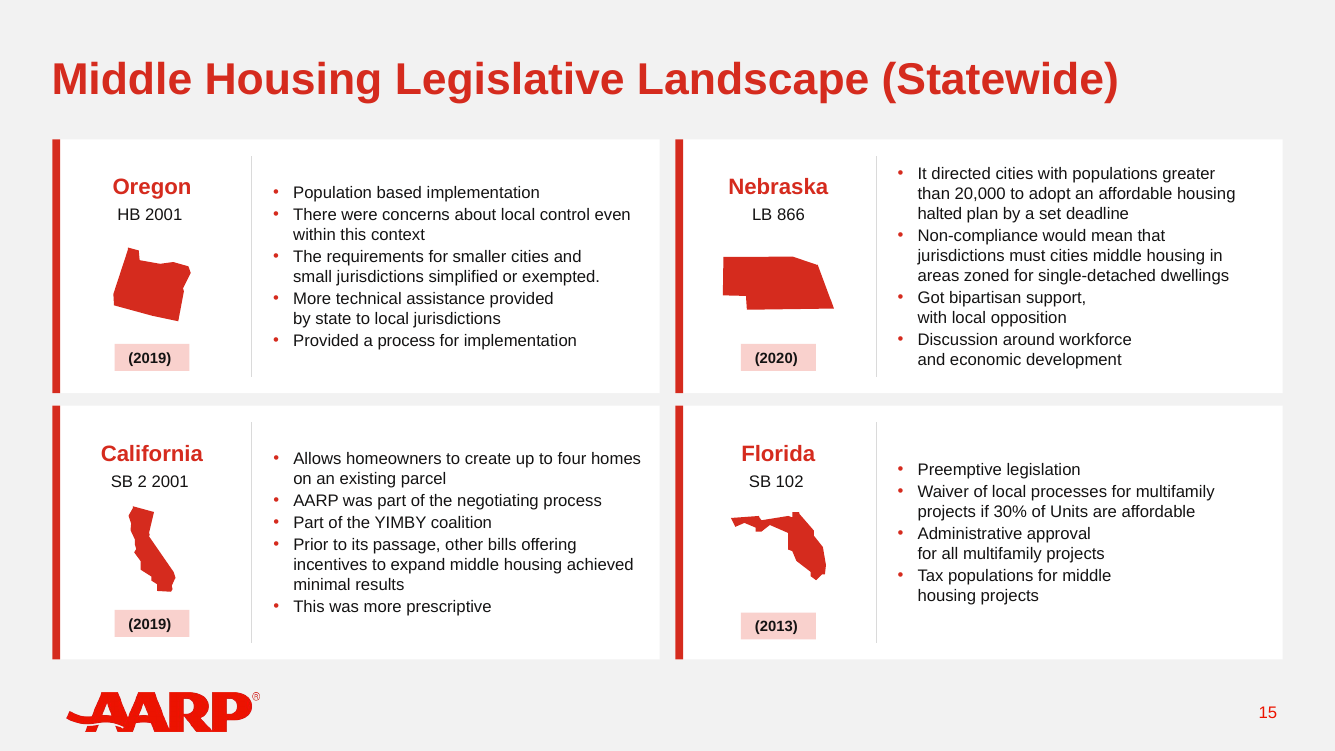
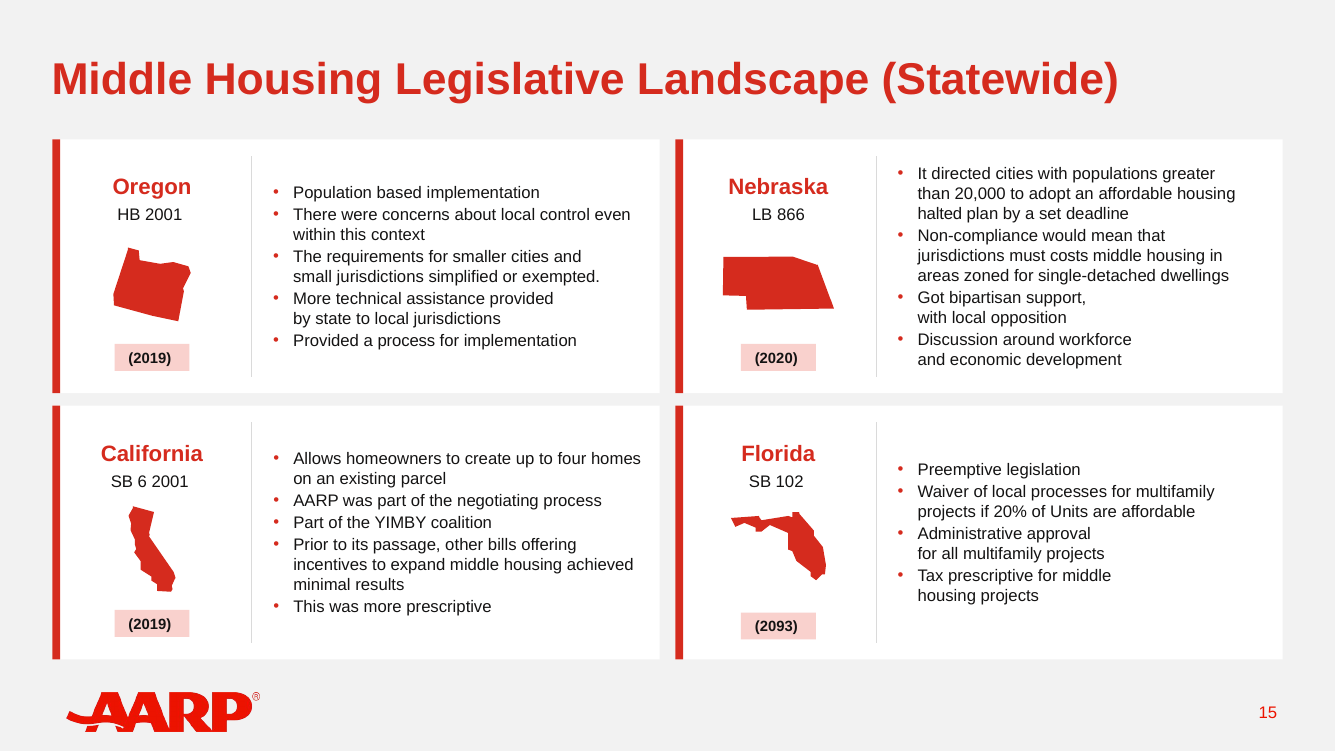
must cities: cities -> costs (1069, 256)
2: 2 -> 6 (142, 481)
30%: 30% -> 20% (1010, 512)
Tax populations: populations -> prescriptive (991, 576)
2013: 2013 -> 2093 (776, 627)
